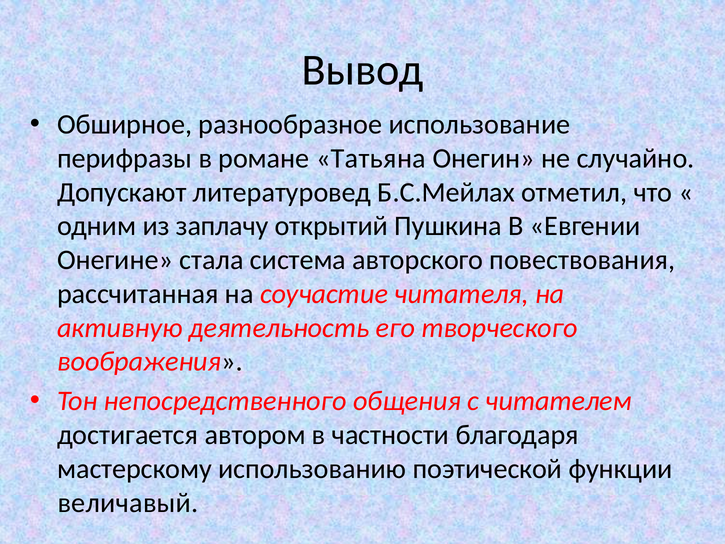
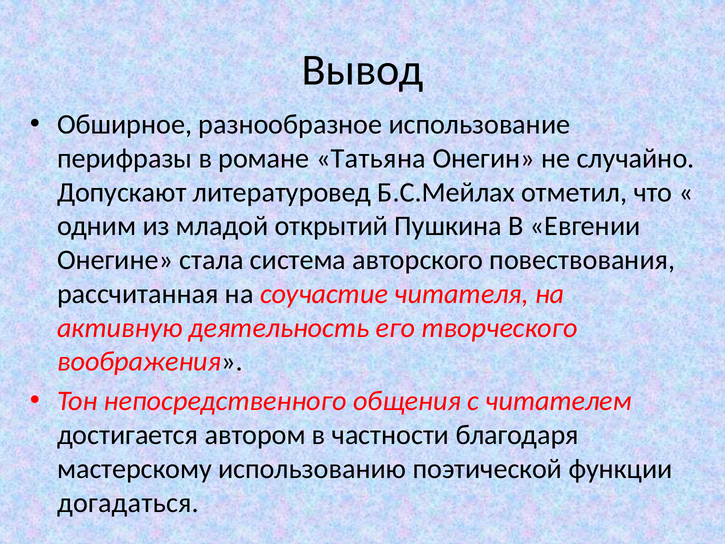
заплачу: заплачу -> младой (222, 226)
величавый: величавый -> догадаться (128, 503)
